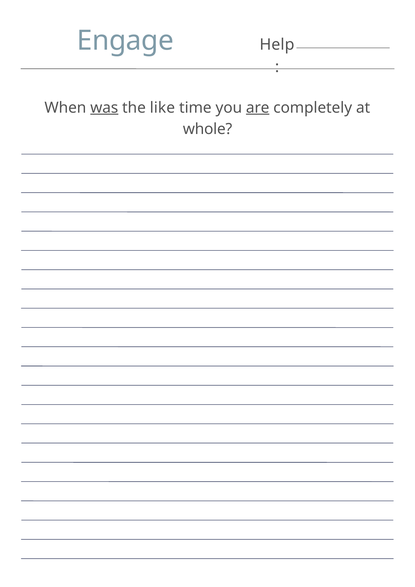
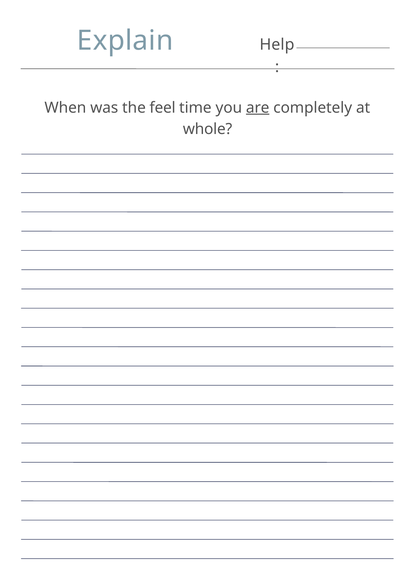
Engage: Engage -> Explain (125, 41)
was underline: present -> none (104, 108)
like: like -> feel (163, 108)
